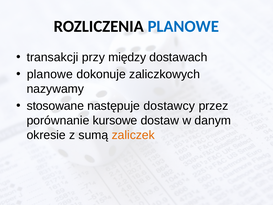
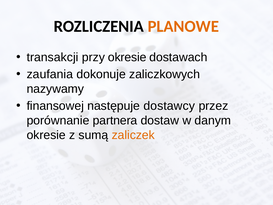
PLANOWE colour: blue -> orange (183, 26)
przy między: między -> okresie (127, 57)
planowe: planowe -> zaufania (50, 74)
stosowane: stosowane -> finansowej (55, 106)
kursowe: kursowe -> partnera (115, 120)
